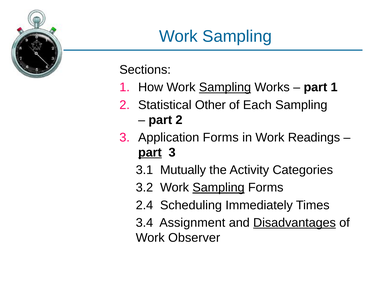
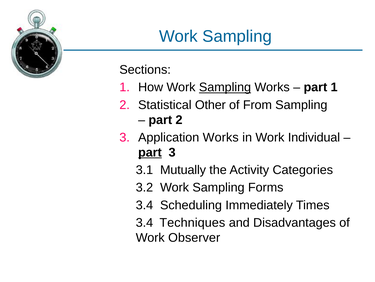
Each: Each -> From (257, 105)
Application Forms: Forms -> Works (221, 137)
Readings: Readings -> Individual (314, 137)
Sampling underline: present -> none (218, 187)
2.4: 2.4 -> 3.4 (144, 205)
Assignment: Assignment -> Techniques (192, 222)
Disadvantages underline: present -> none (295, 222)
